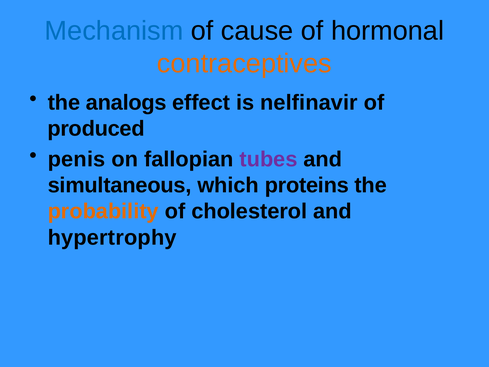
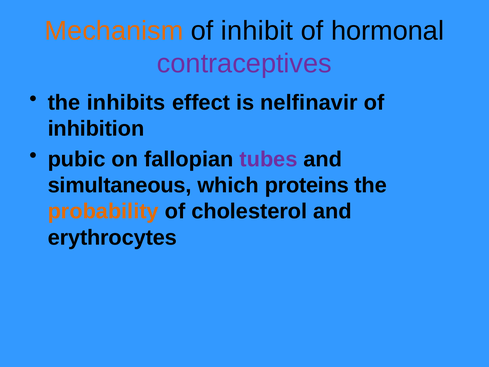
Mechanism colour: blue -> orange (114, 31)
cause: cause -> inhibit (257, 31)
contraceptives colour: orange -> purple (244, 63)
analogs: analogs -> inhibits (126, 103)
produced: produced -> inhibition (96, 129)
penis: penis -> pubic (77, 159)
hypertrophy: hypertrophy -> erythrocytes (112, 237)
